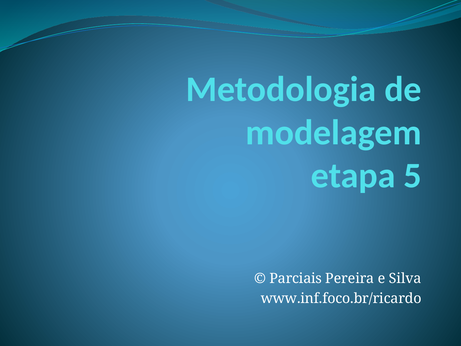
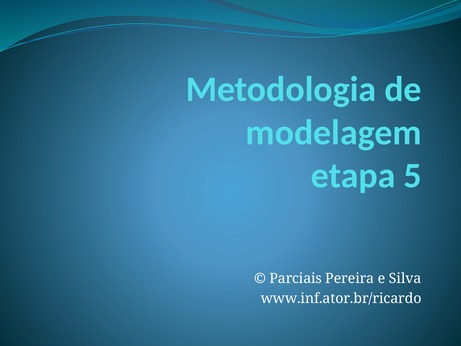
www.inf.foco.br/ricardo: www.inf.foco.br/ricardo -> www.inf.ator.br/ricardo (341, 298)
